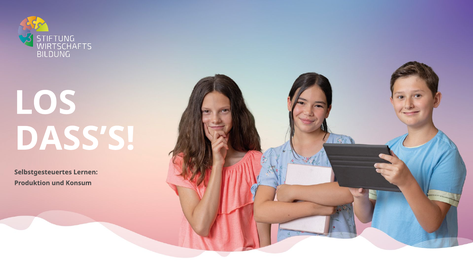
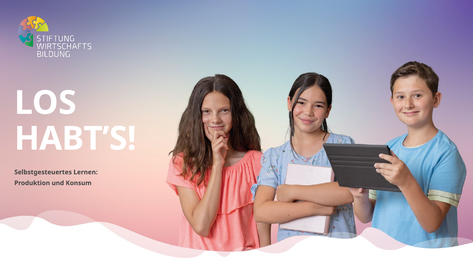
DASS’S: DASS’S -> HABT’S (75, 139)
